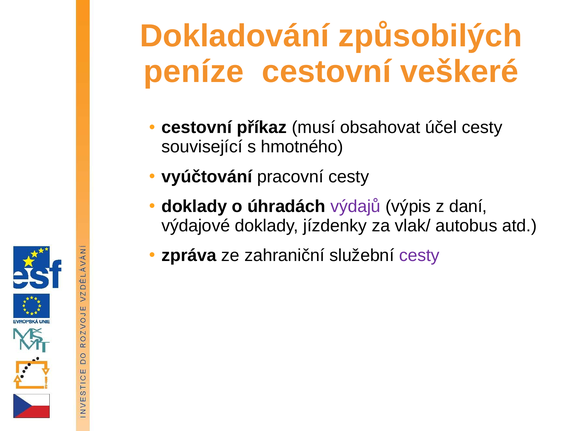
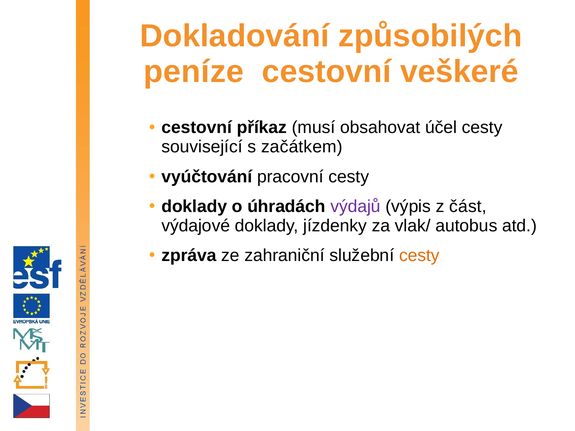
hmotného: hmotného -> začátkem (302, 147)
daní: daní -> část (468, 206)
cesty colour: purple -> orange (419, 256)
